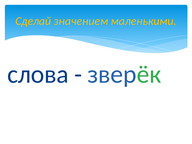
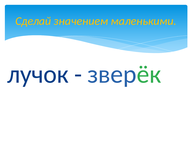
слова: слова -> лучок (38, 74)
